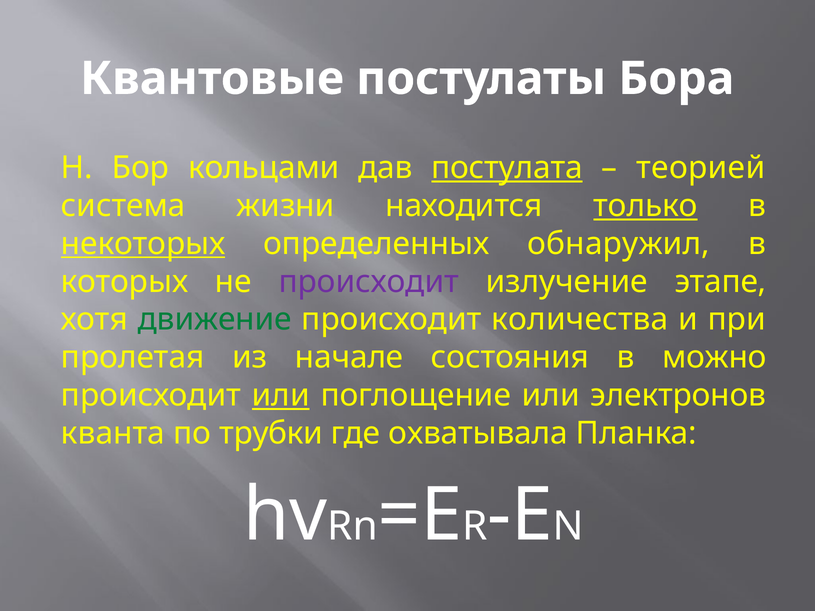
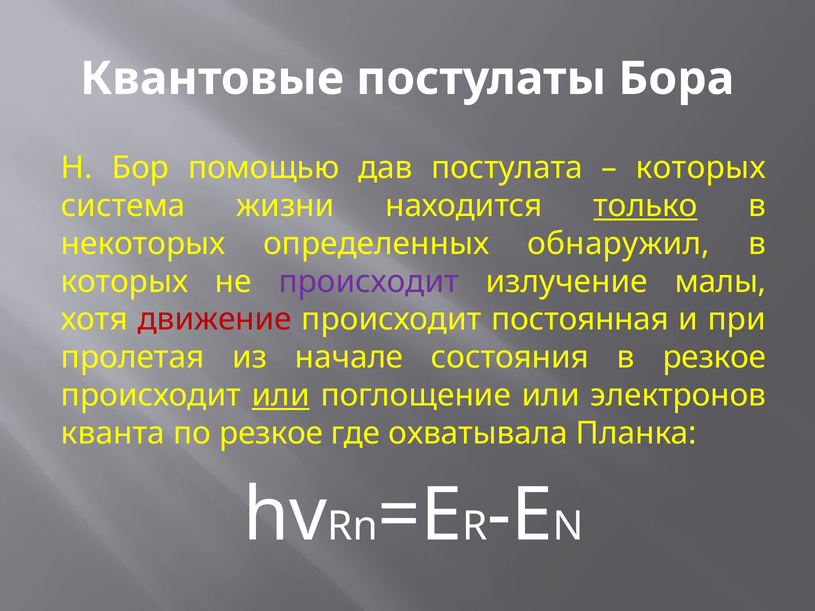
кольцами: кольцами -> помощью (264, 168)
постулата underline: present -> none (507, 168)
теорией: теорией -> которых (701, 168)
некоторых underline: present -> none (143, 244)
этапе: этапе -> малы (720, 282)
движение colour: green -> red (215, 320)
количества: количества -> постоянная (580, 320)
в можно: можно -> резкое (714, 358)
по трубки: трубки -> резкое (271, 434)
